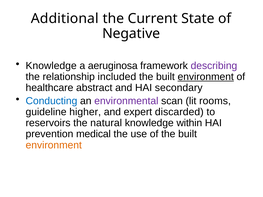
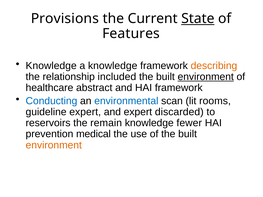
Additional: Additional -> Provisions (65, 19)
State underline: none -> present (198, 19)
Negative: Negative -> Features (131, 34)
a aeruginosa: aeruginosa -> knowledge (113, 66)
describing colour: purple -> orange (214, 66)
HAI secondary: secondary -> framework (179, 88)
environmental colour: purple -> blue (126, 101)
guideline higher: higher -> expert (85, 112)
natural: natural -> remain (106, 123)
within: within -> fewer (189, 123)
